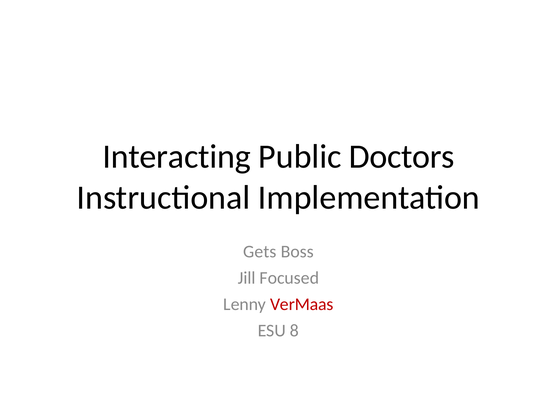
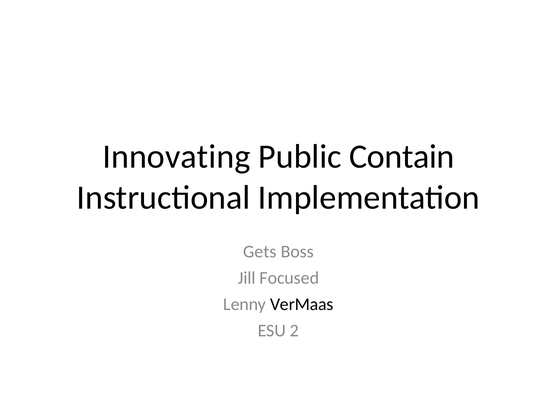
Interacting: Interacting -> Innovating (176, 157)
Doctors: Doctors -> Contain (402, 157)
VerMaas colour: red -> black (302, 304)
8: 8 -> 2 (294, 330)
